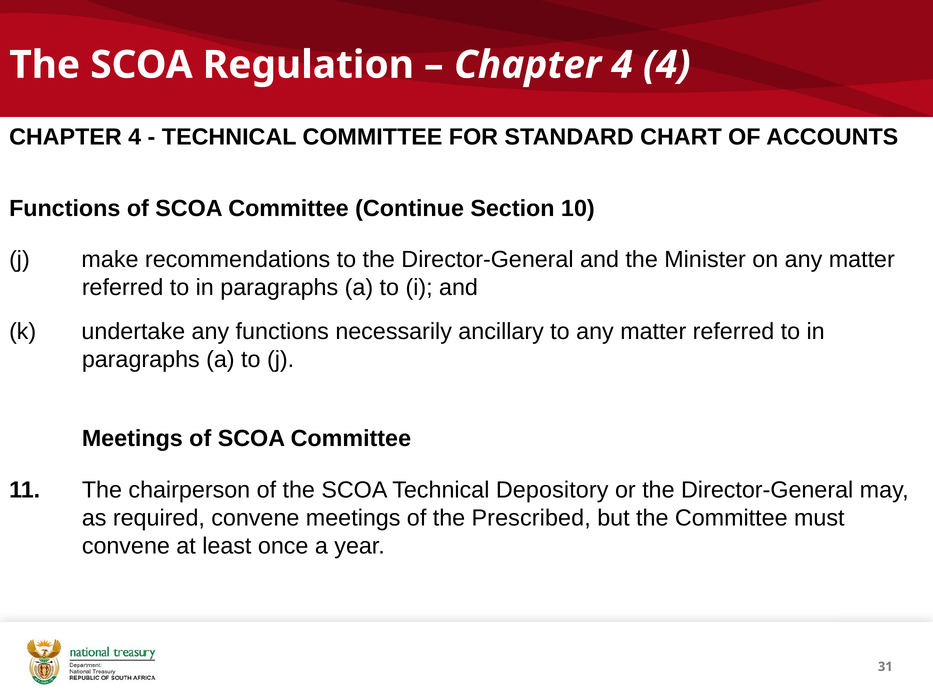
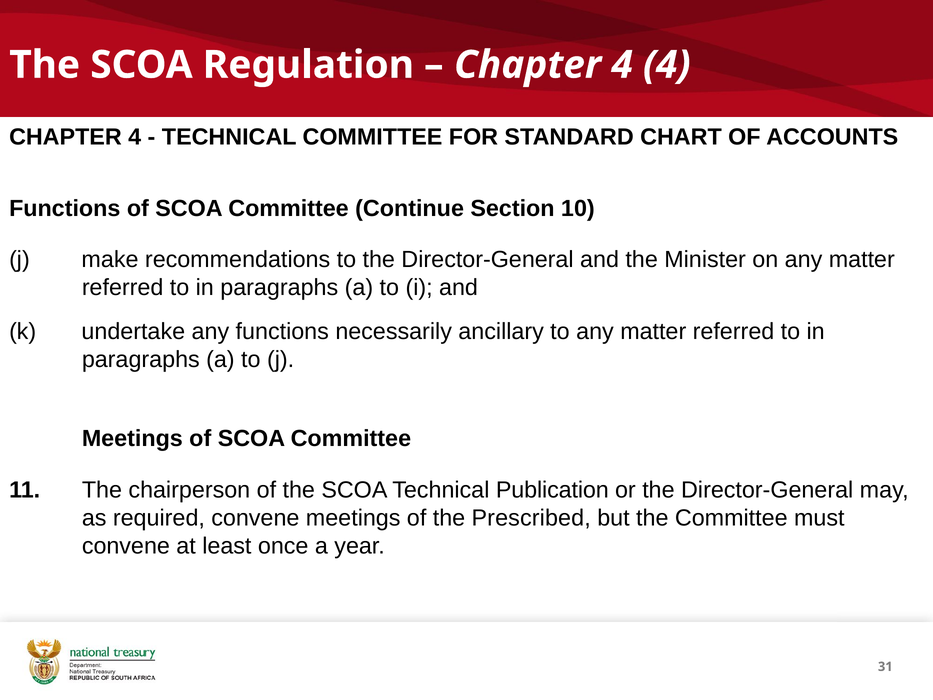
Depository: Depository -> Publication (552, 490)
